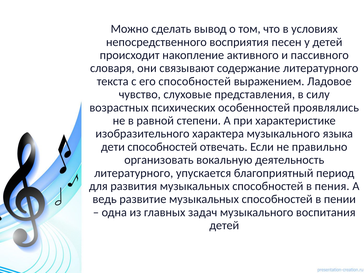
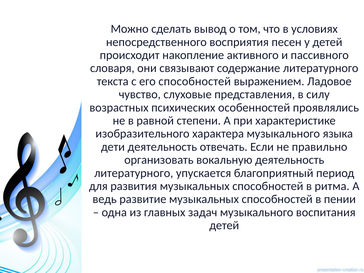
дети способностей: способностей -> деятельность (162, 147)
пения: пения -> ритма (332, 186)
